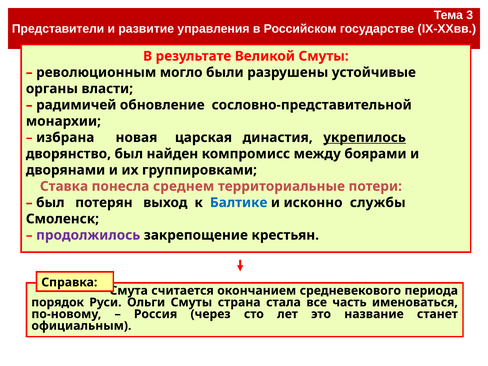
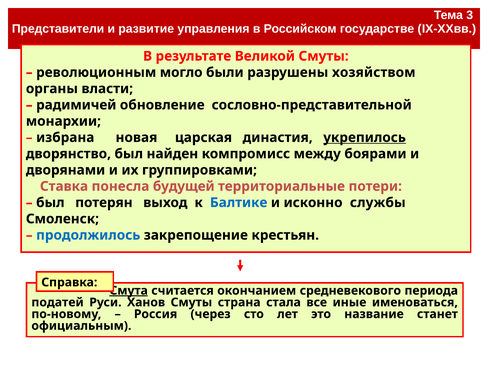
устойчивые: устойчивые -> хозяйством (374, 72)
среднем: среднем -> будущей (184, 186)
продолжилось colour: purple -> blue (88, 235)
Смута underline: none -> present (129, 291)
порядок: порядок -> податей (58, 302)
Ольги: Ольги -> Ханов (146, 302)
часть: часть -> иные (349, 302)
